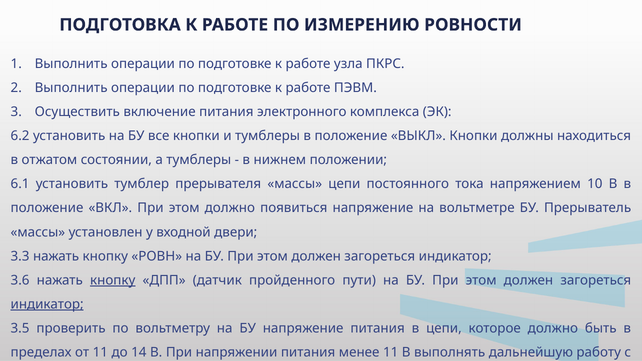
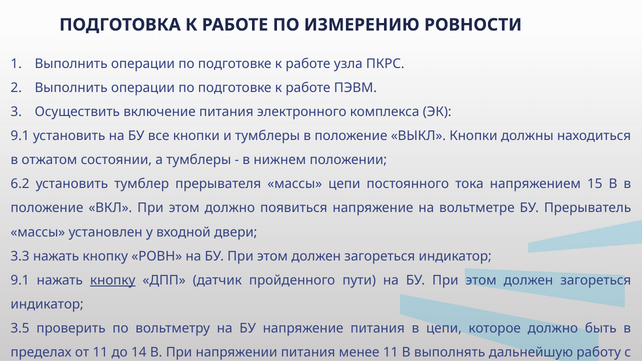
6.2: 6.2 -> 9.1 (20, 136)
6.1: 6.1 -> 6.2 (20, 184)
10: 10 -> 15 (595, 184)
3.6: 3.6 -> 9.1 (20, 280)
индикатор underline: present -> none (47, 304)
